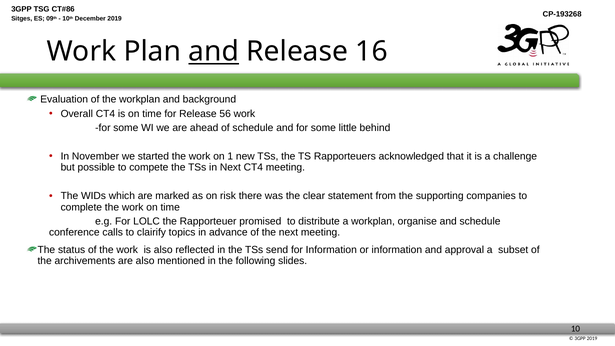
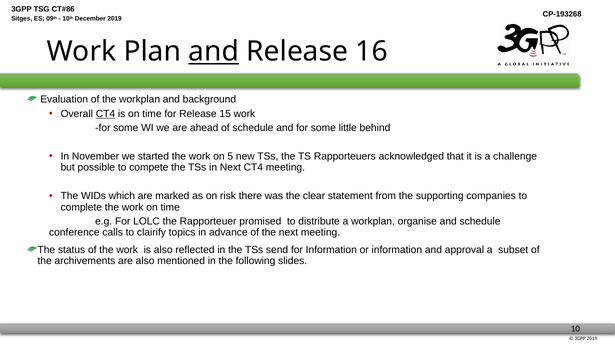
CT4 underline: none -> present (105, 114)
56: 56 -> 15 (225, 114)
1: 1 -> 5 (230, 156)
